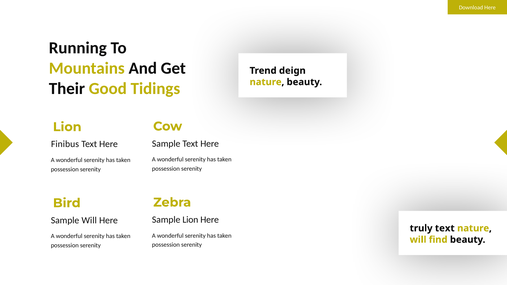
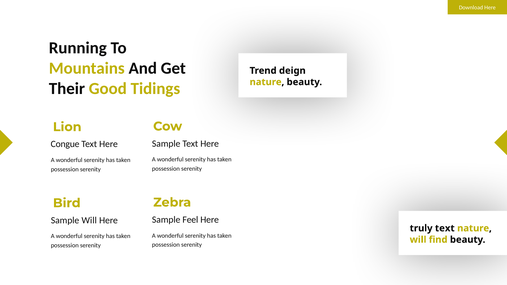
Finibus: Finibus -> Congue (65, 144)
Sample Lion: Lion -> Feel (190, 220)
